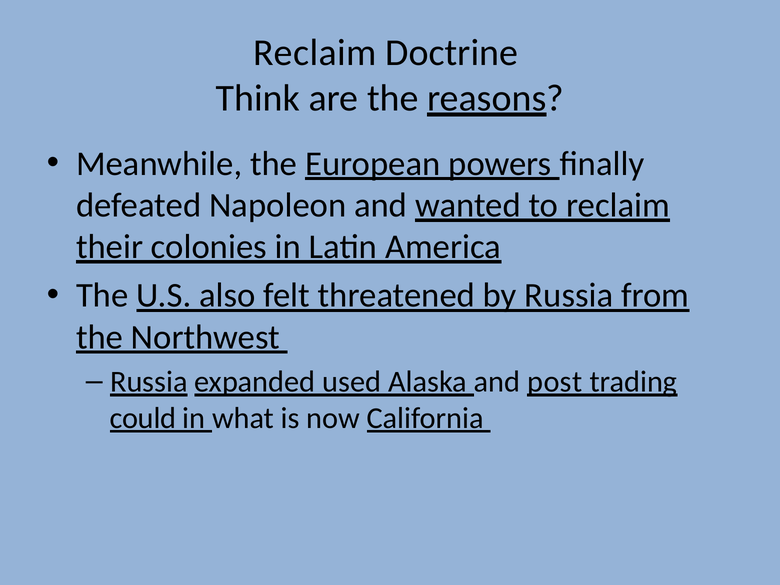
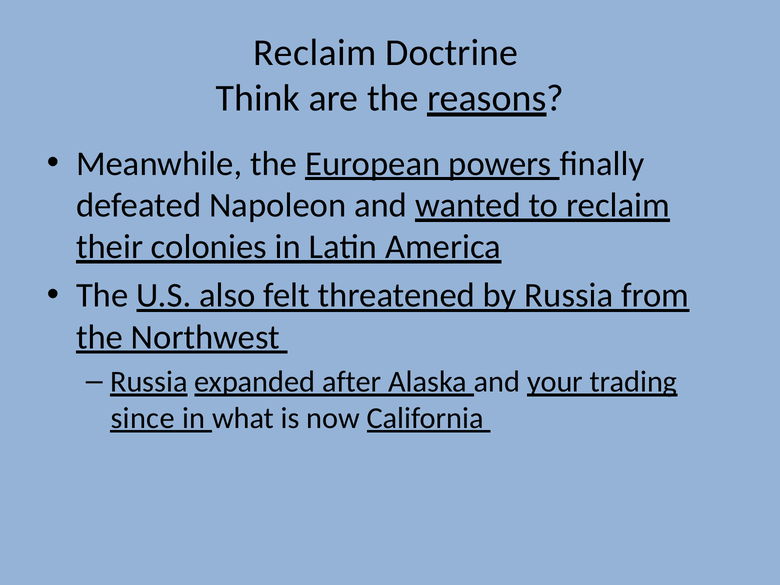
used: used -> after (352, 382)
post: post -> your (555, 382)
could: could -> since (143, 418)
